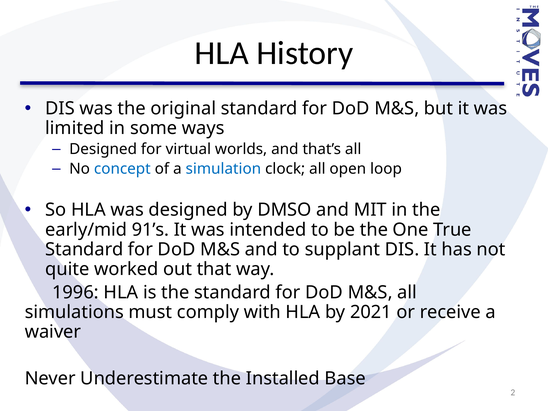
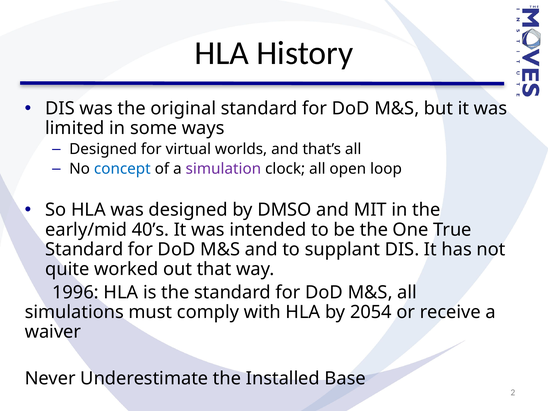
simulation colour: blue -> purple (223, 169)
91’s: 91’s -> 40’s (151, 230)
2021: 2021 -> 2054 (371, 312)
